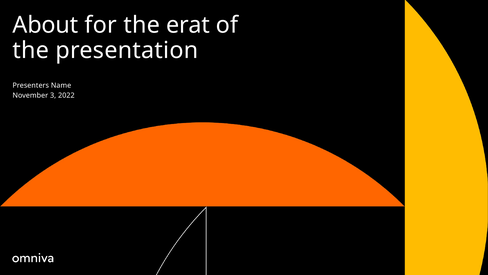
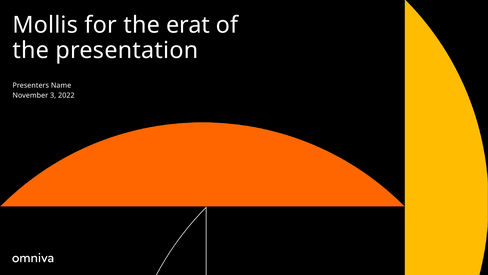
About: About -> Mollis (45, 25)
